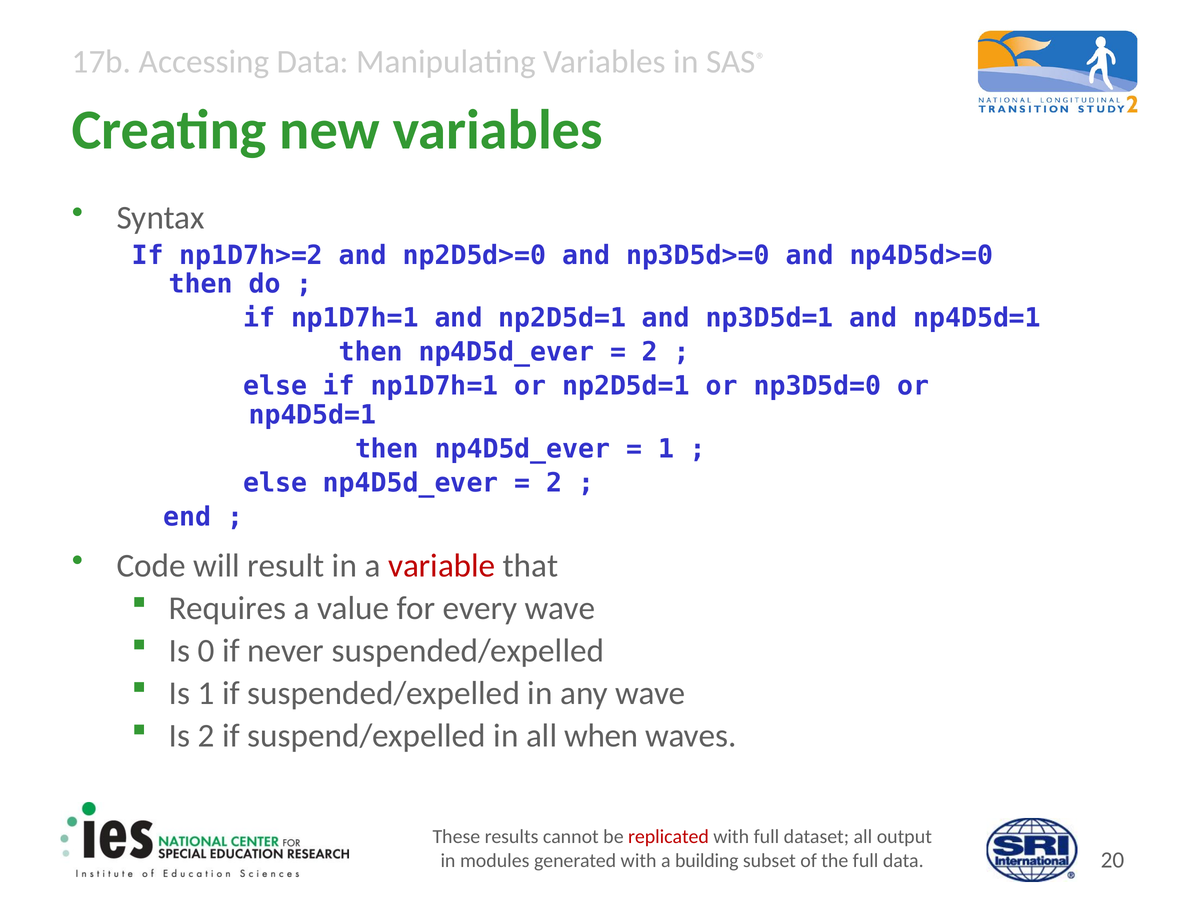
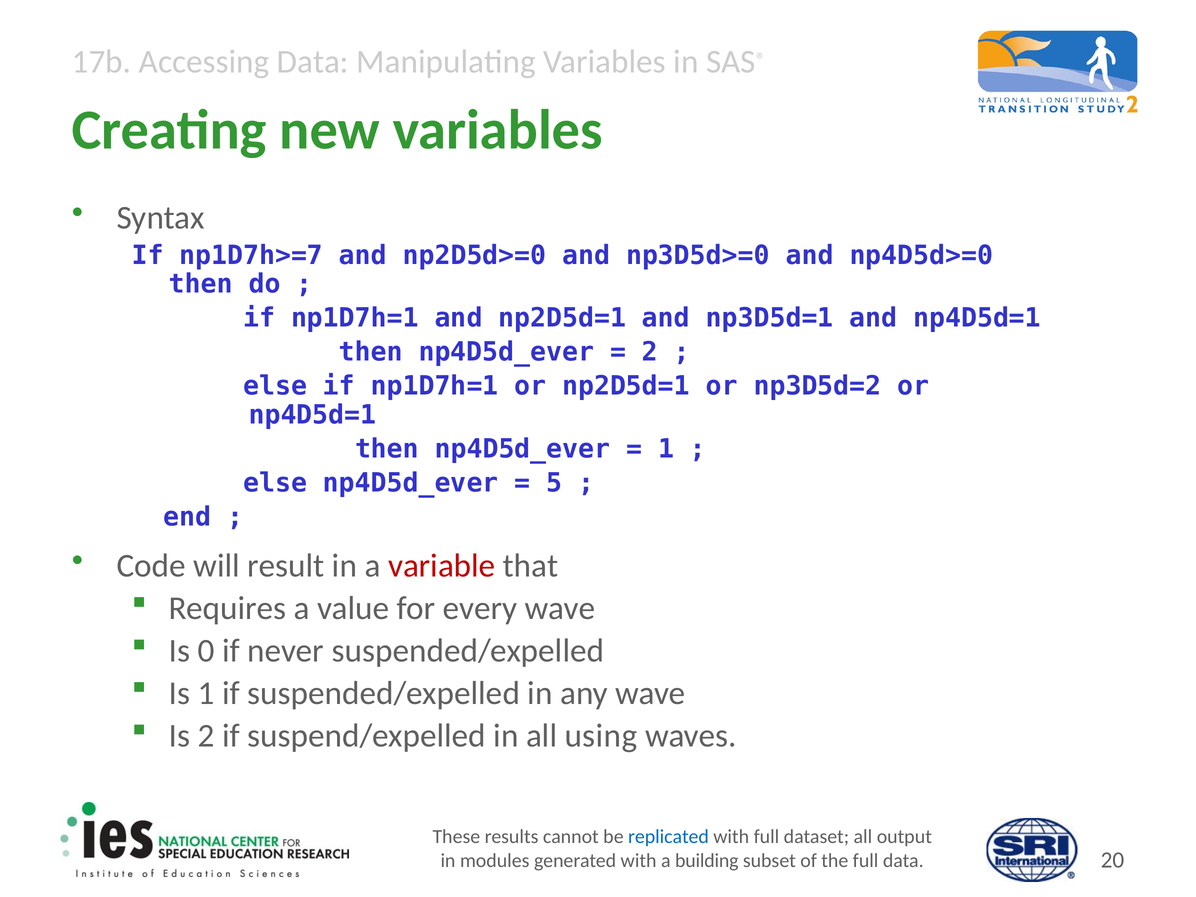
np1D7h>=2: np1D7h>=2 -> np1D7h>=7 (251, 255)
np3D5d=0: np3D5d=0 -> np3D5d=2 (818, 386)
2: 2 -> 5 (554, 483)
when: when -> using (601, 736)
replicated colour: red -> blue (668, 837)
